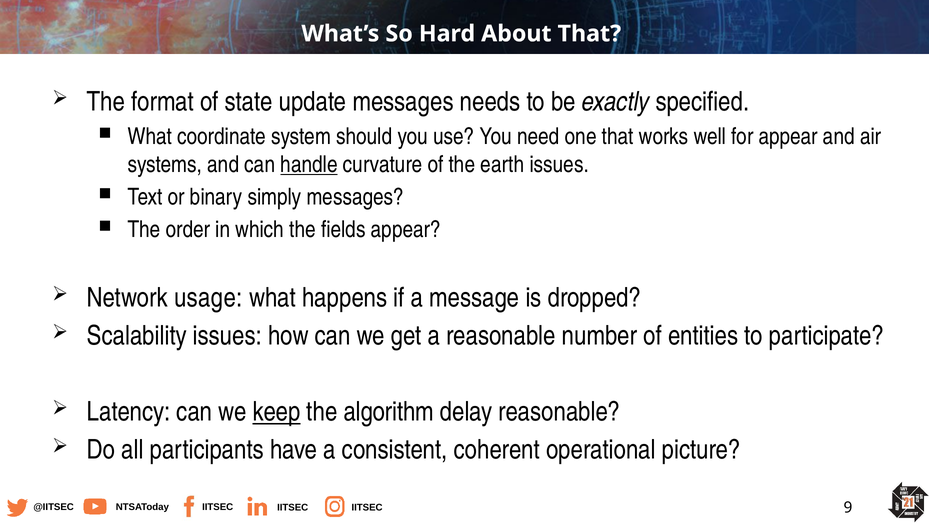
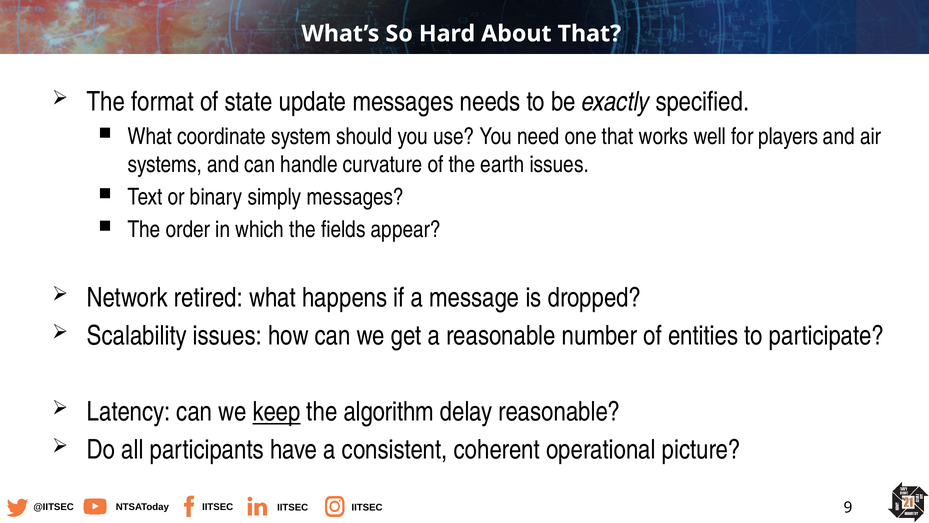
for appear: appear -> players (788, 136)
handle underline: present -> none (309, 164)
usage: usage -> retired (208, 298)
